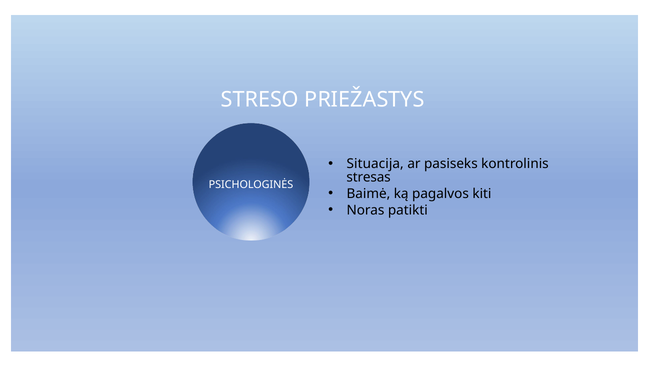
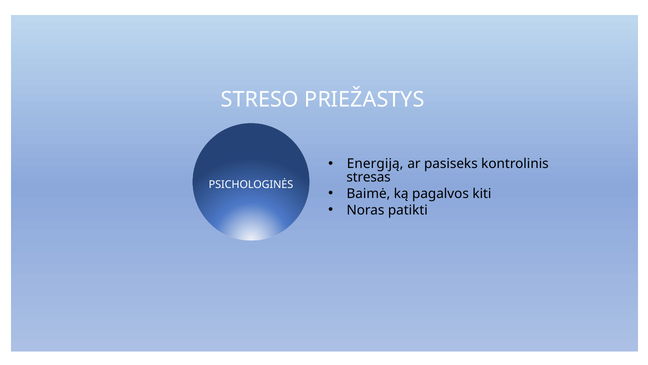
Situacija: Situacija -> Energiją (375, 164)
